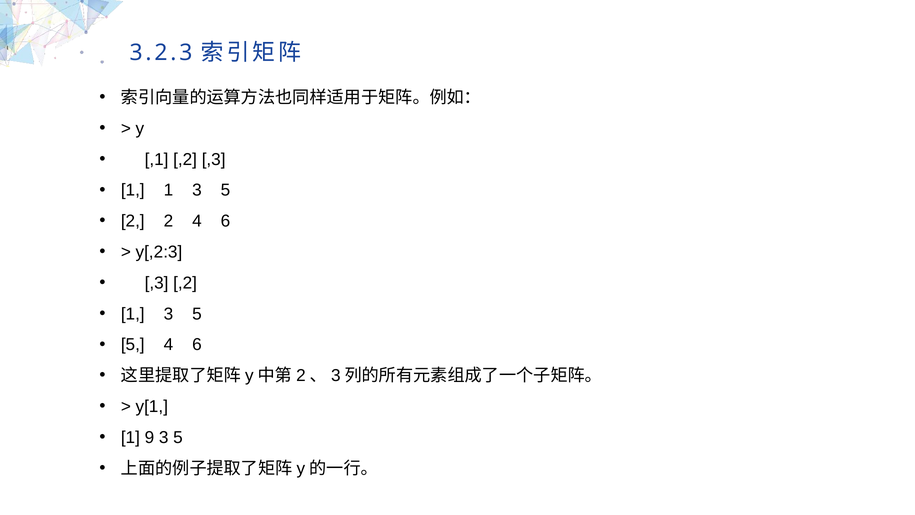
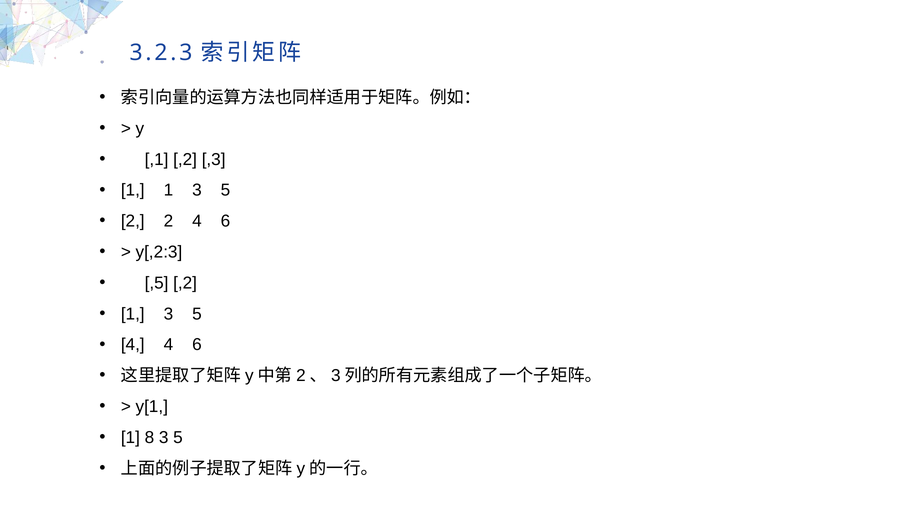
,3: ,3 -> ,5 (157, 283)
5: 5 -> 4 (133, 345)
9: 9 -> 8 (149, 437)
